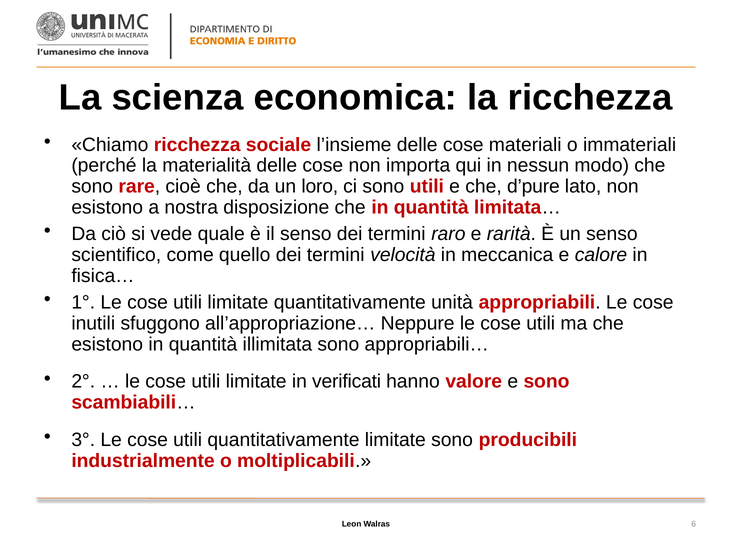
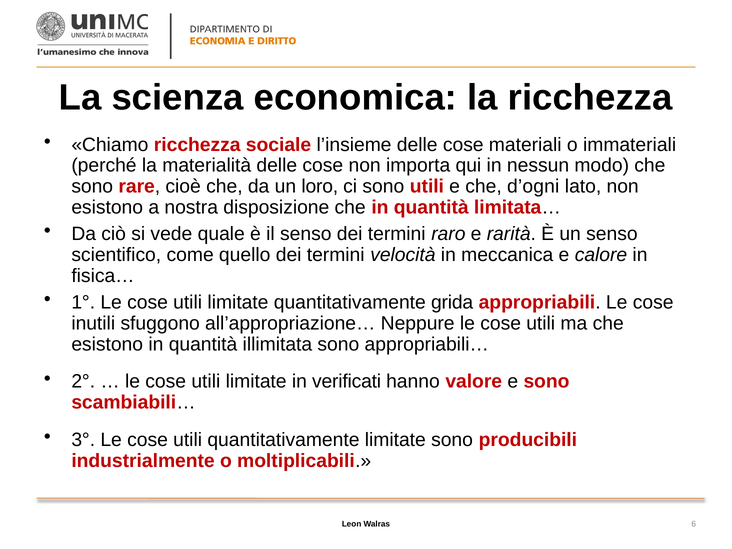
d’pure: d’pure -> d’ogni (533, 186)
unità: unità -> grida (452, 302)
